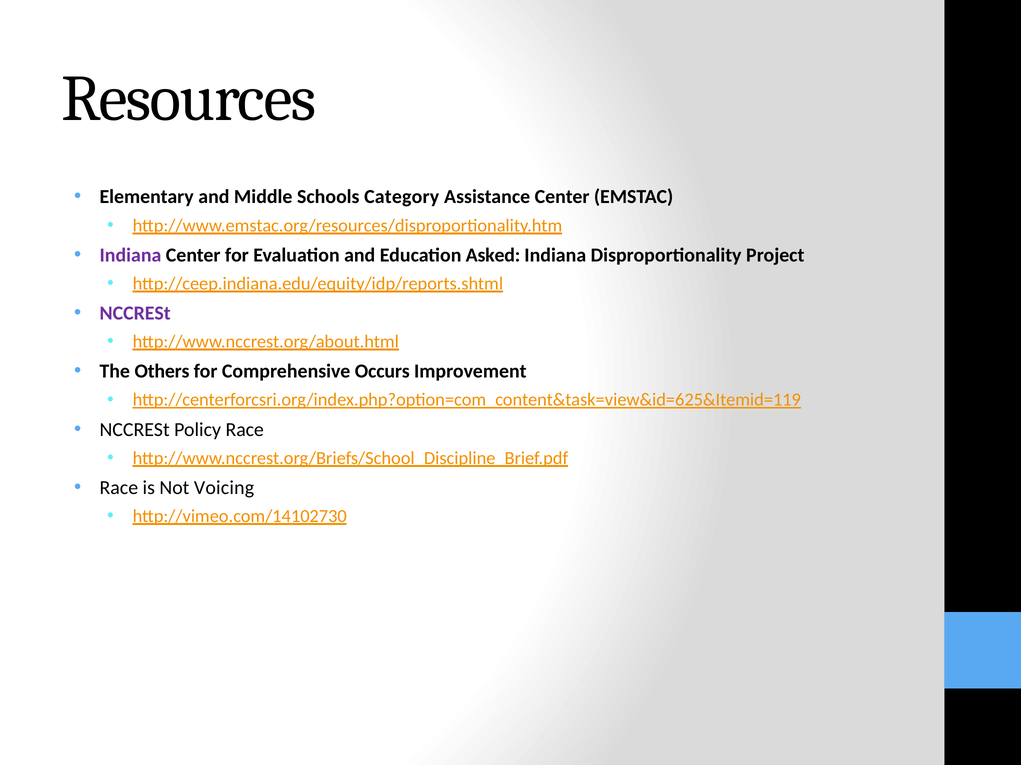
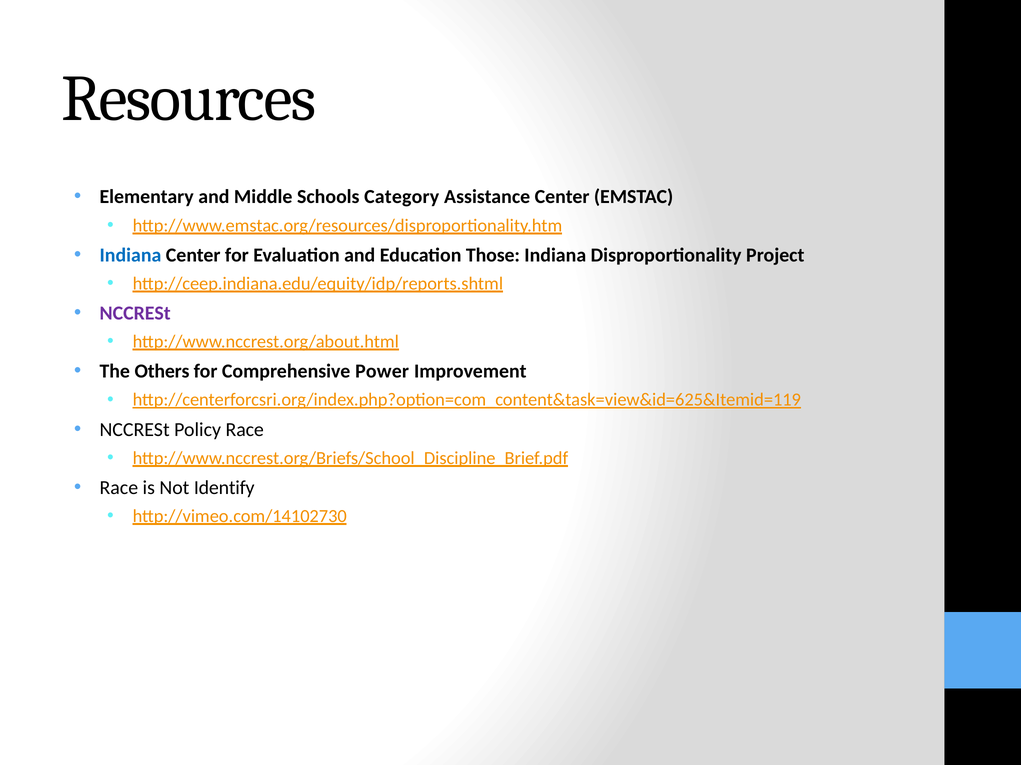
Indiana colour: purple -> blue (130, 255)
Asked: Asked -> Those (493, 255)
Occurs: Occurs -> Power (382, 372)
Voicing: Voicing -> Identify (224, 488)
